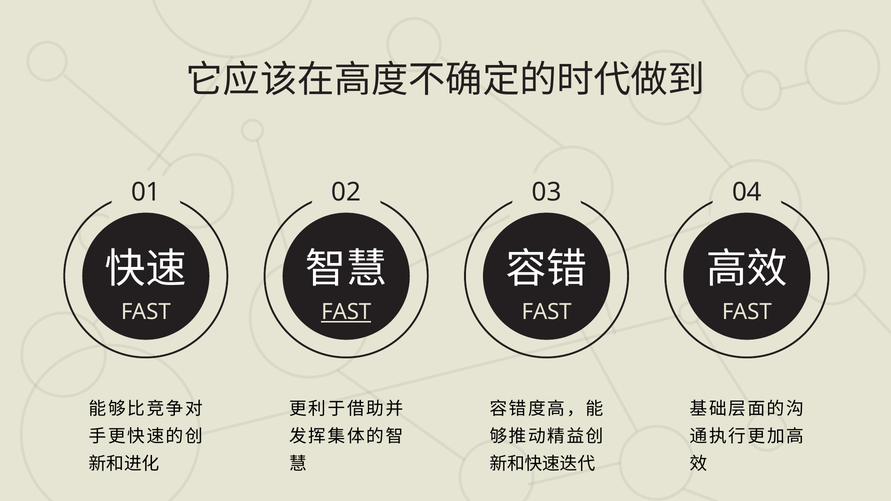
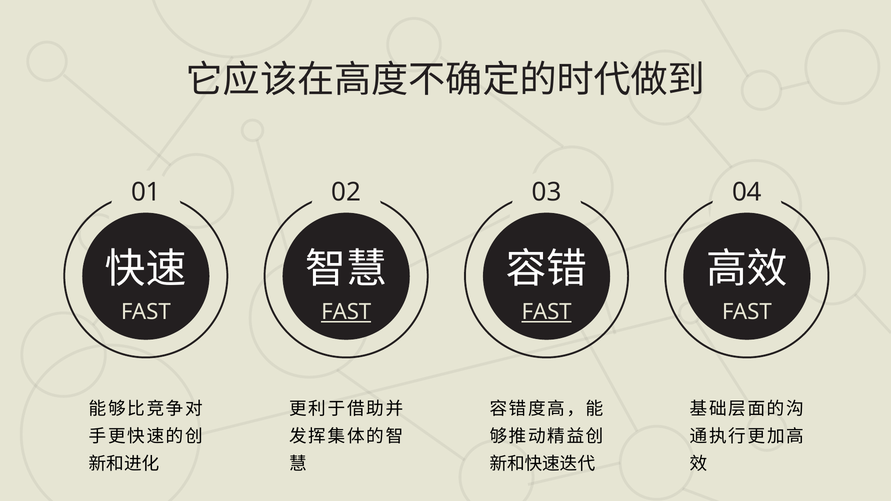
FAST underline: none -> present (547, 312)
